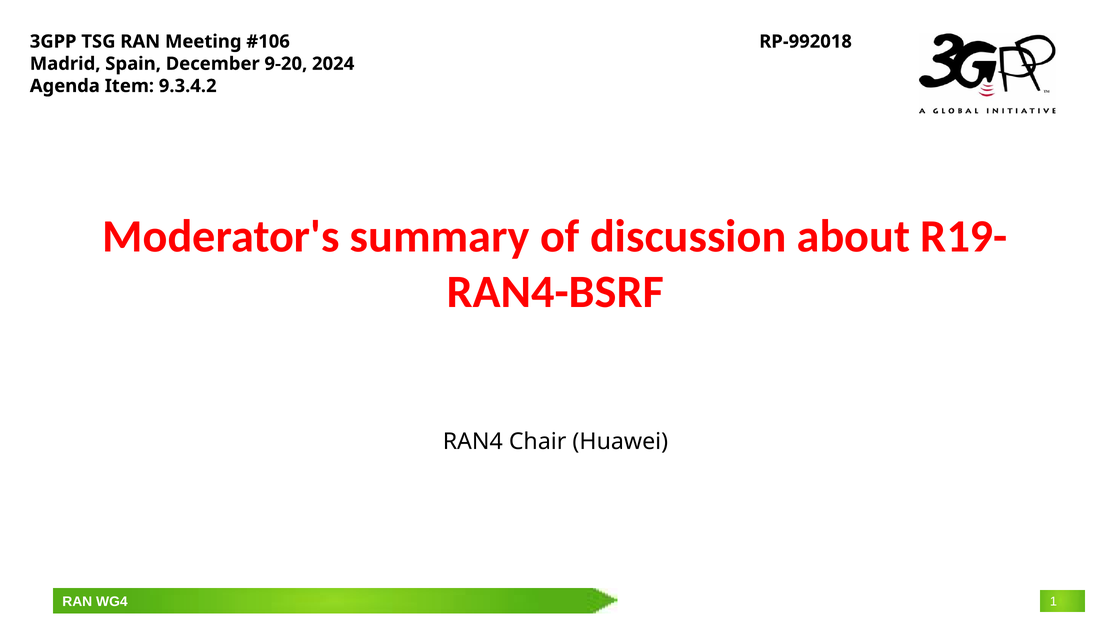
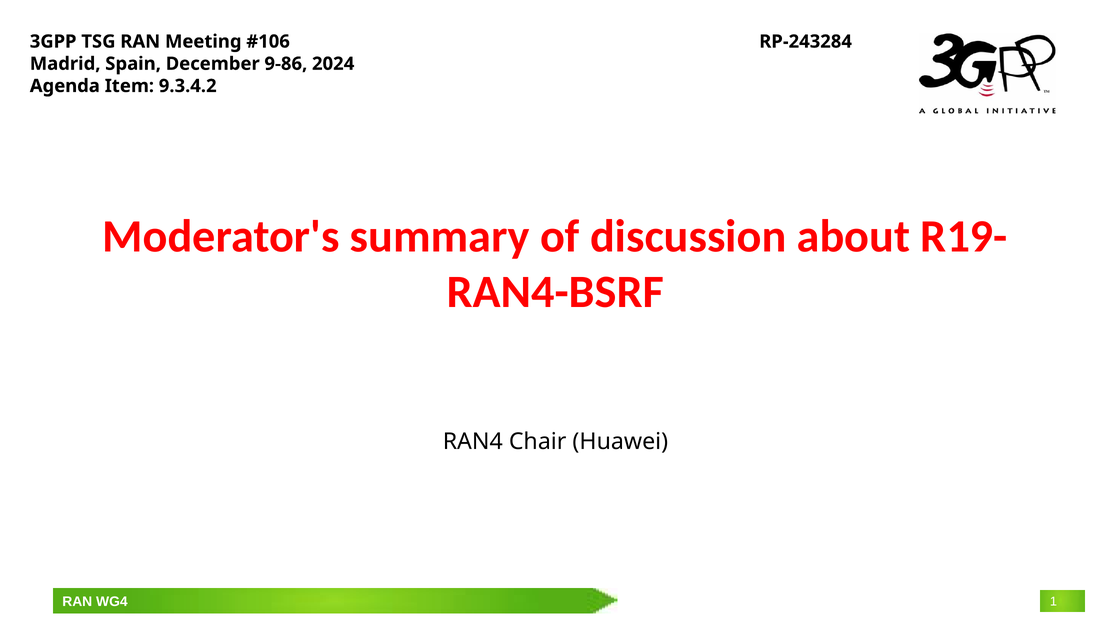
RP-992018: RP-992018 -> RP-243284 (806, 42)
9-20: 9-20 -> 9-86 (286, 64)
